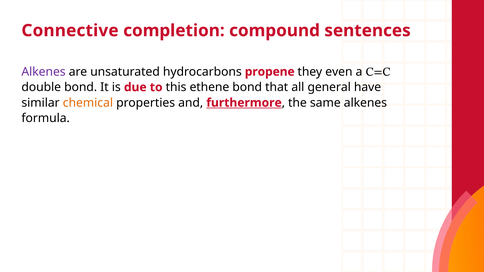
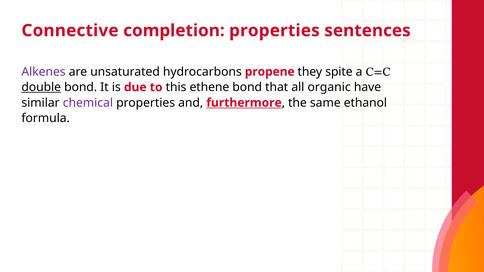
completion compound: compound -> properties (274, 31)
even: even -> spite (339, 72)
double underline: none -> present (41, 87)
general: general -> organic (329, 87)
chemical colour: orange -> purple (88, 103)
same alkenes: alkenes -> ethanol (365, 103)
